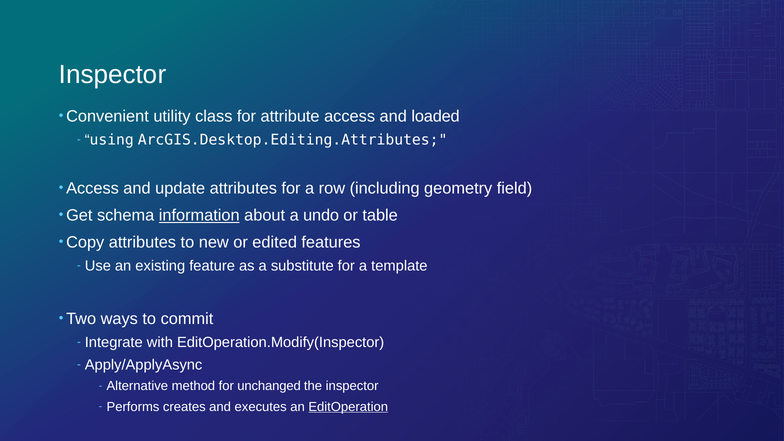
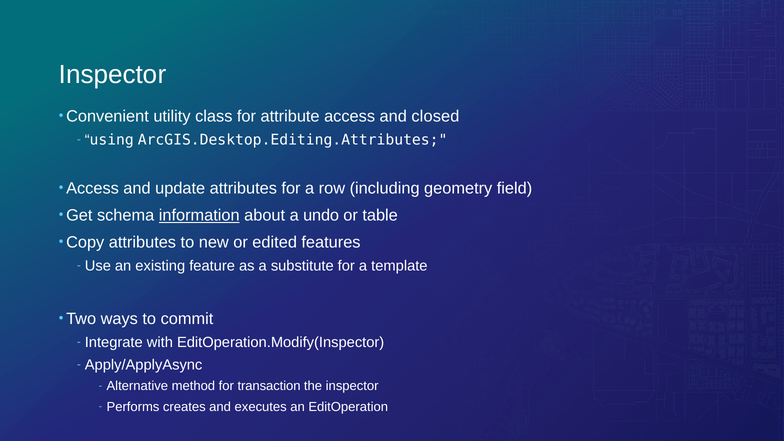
loaded: loaded -> closed (435, 116)
unchanged: unchanged -> transaction (269, 386)
EditOperation underline: present -> none (348, 407)
